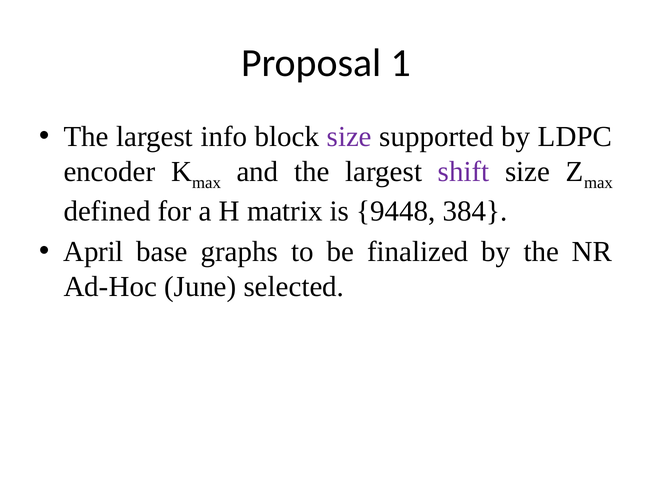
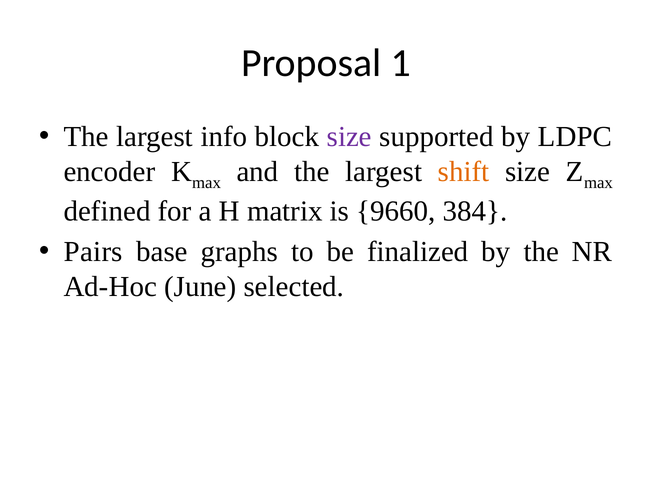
shift colour: purple -> orange (464, 172)
9448: 9448 -> 9660 (396, 211)
April: April -> Pairs (93, 252)
